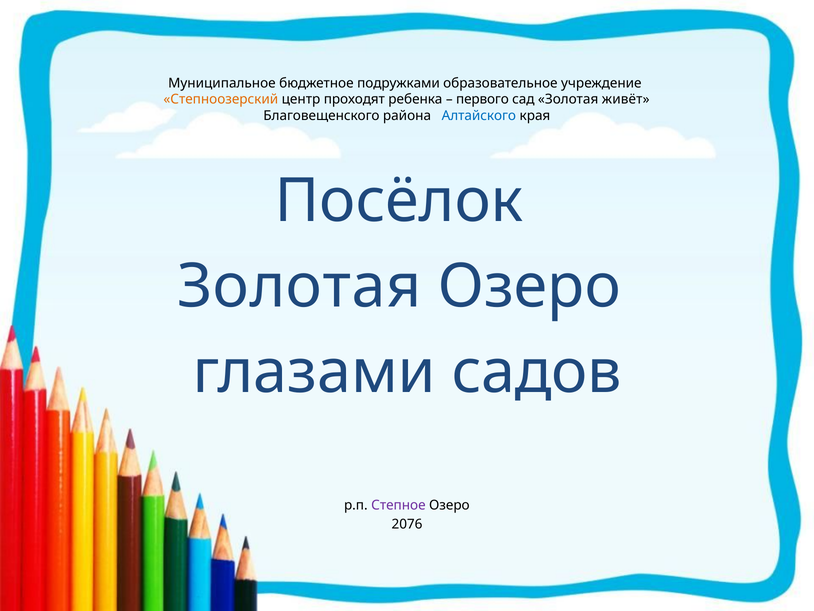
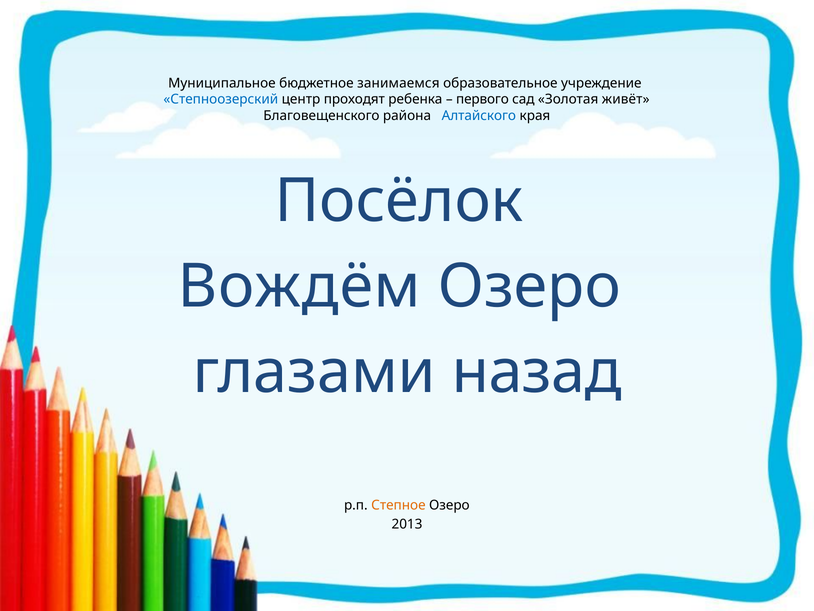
подружками: подружками -> занимаемся (398, 83)
Степноозерский colour: orange -> blue (221, 99)
Золотая: Золотая -> Вождём (299, 286)
садов: садов -> назад (537, 372)
Степное colour: purple -> orange (398, 505)
2076: 2076 -> 2013 (407, 524)
